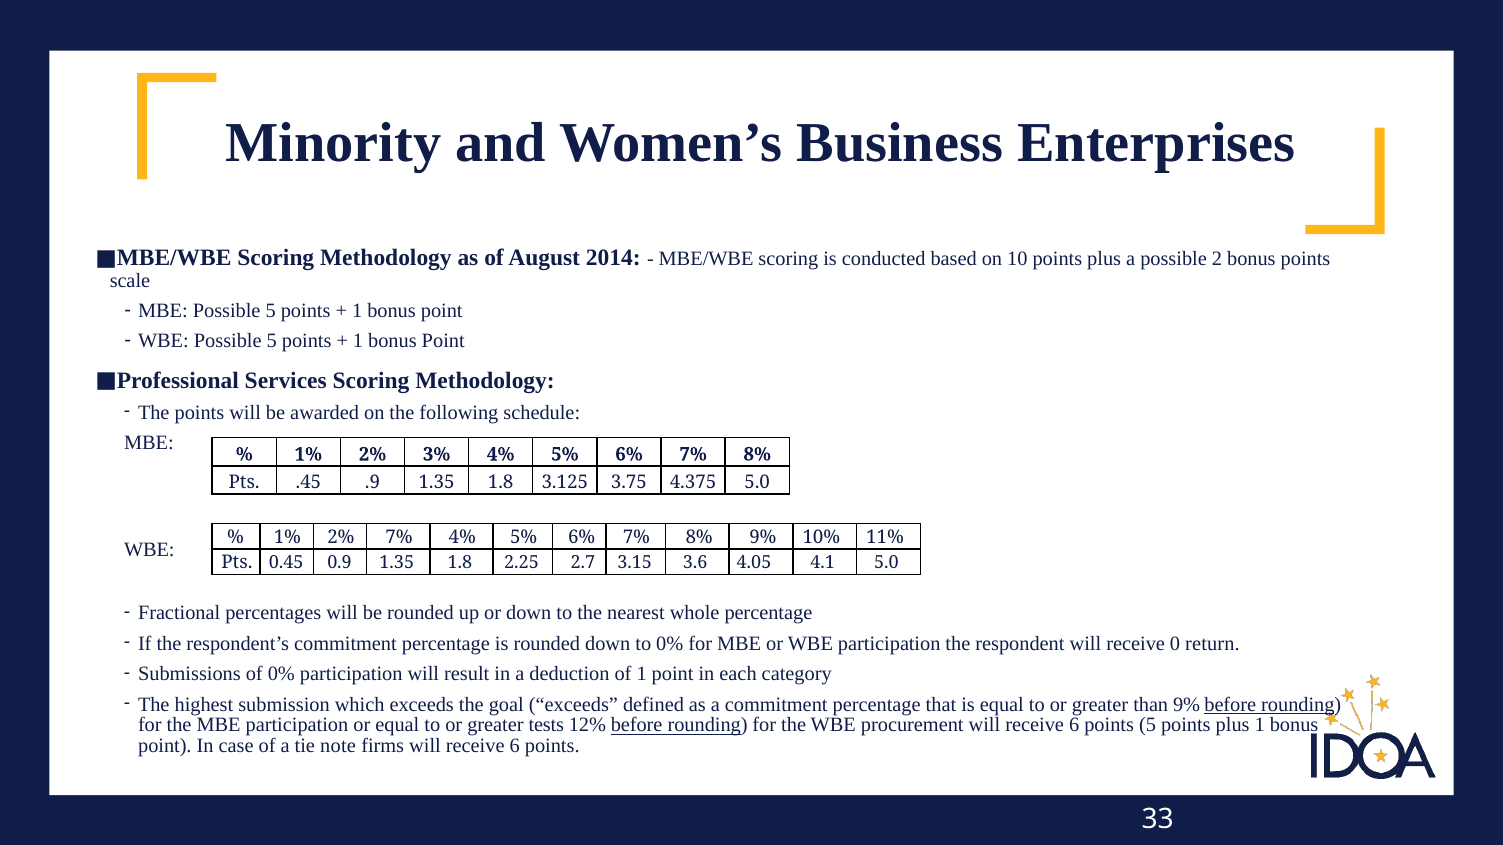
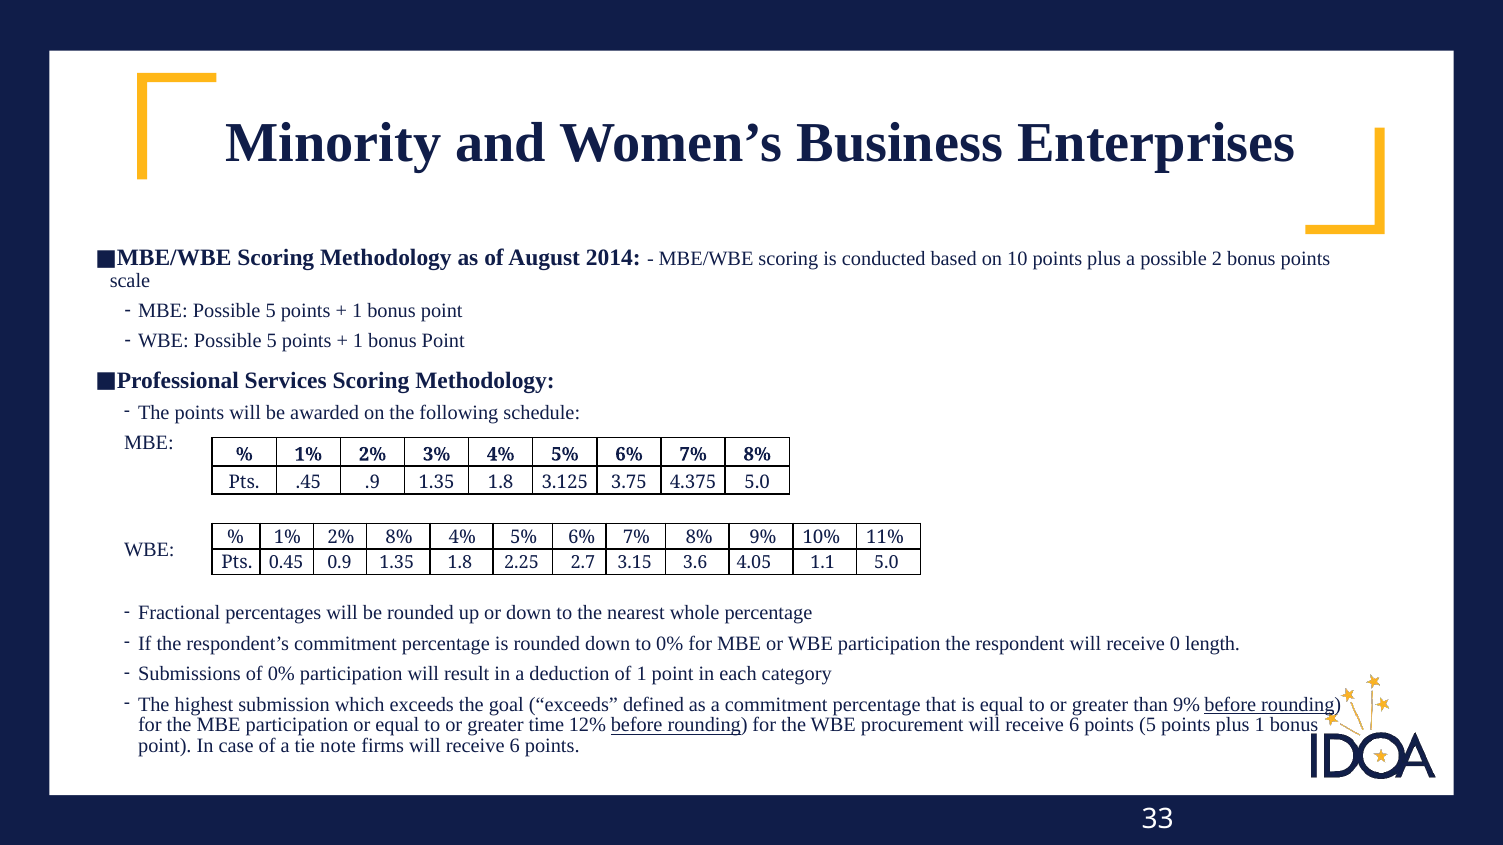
2% 7%: 7% -> 8% (399, 537)
4.1: 4.1 -> 1.1 (823, 563)
return: return -> length (1213, 644)
tests: tests -> time (546, 725)
